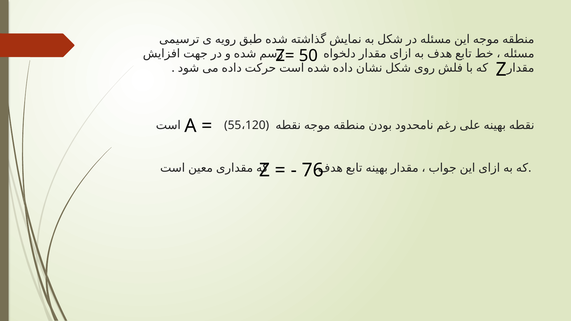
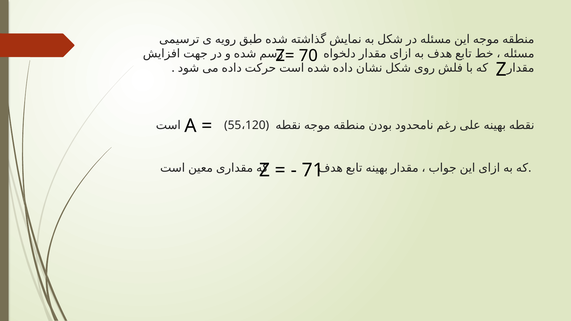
50: 50 -> 70 (308, 56)
76: 76 -> 71 (313, 170)
